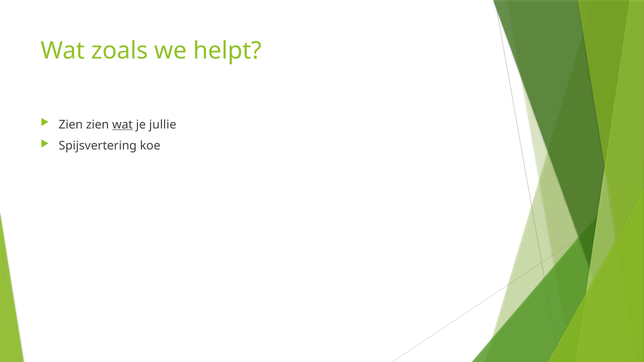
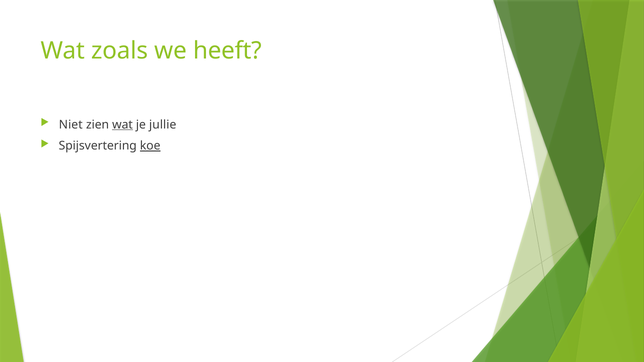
helpt: helpt -> heeft (227, 51)
Zien: Zien -> Niet (71, 125)
koe underline: none -> present (150, 146)
